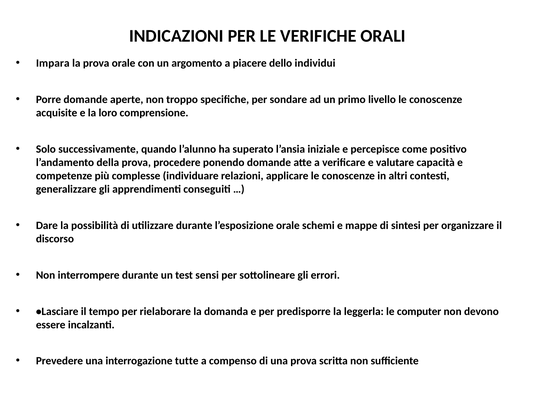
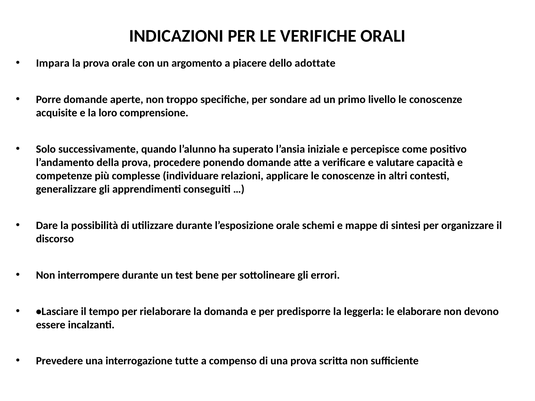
individui: individui -> adottate (315, 63)
sensi: sensi -> bene (207, 275)
computer: computer -> elaborare (419, 312)
